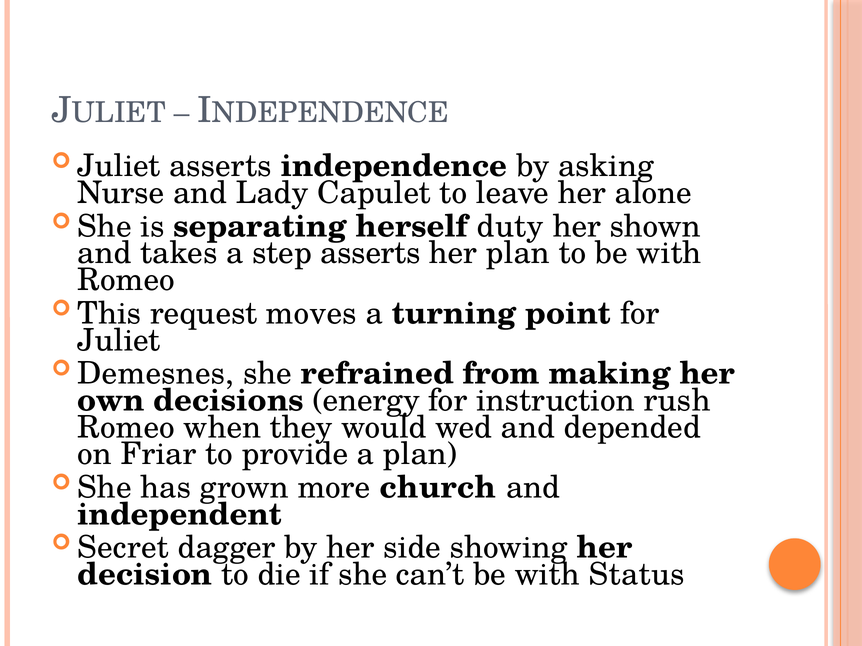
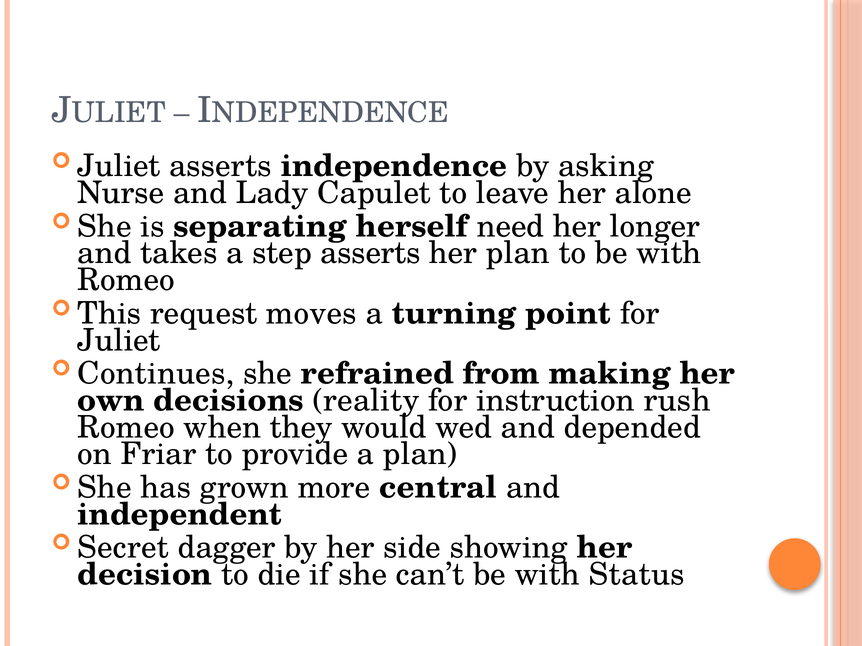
duty: duty -> need (511, 227)
shown: shown -> longer (655, 227)
Demesnes: Demesnes -> Continues (156, 374)
energy: energy -> reality (366, 401)
church: church -> central (438, 488)
